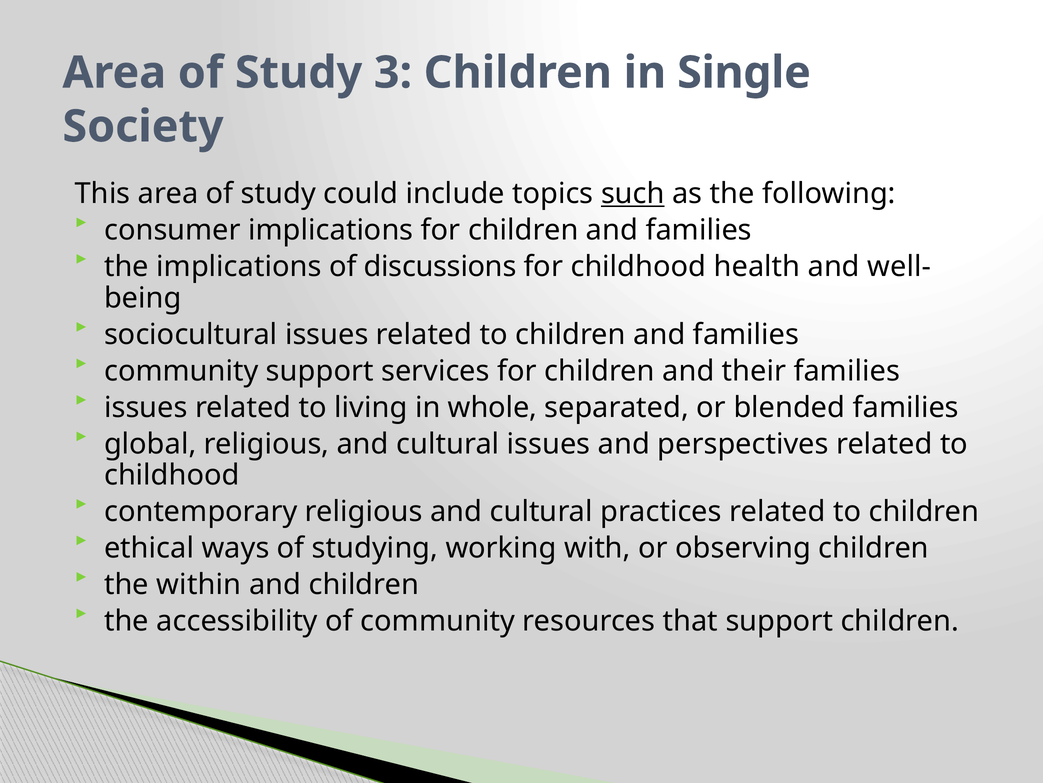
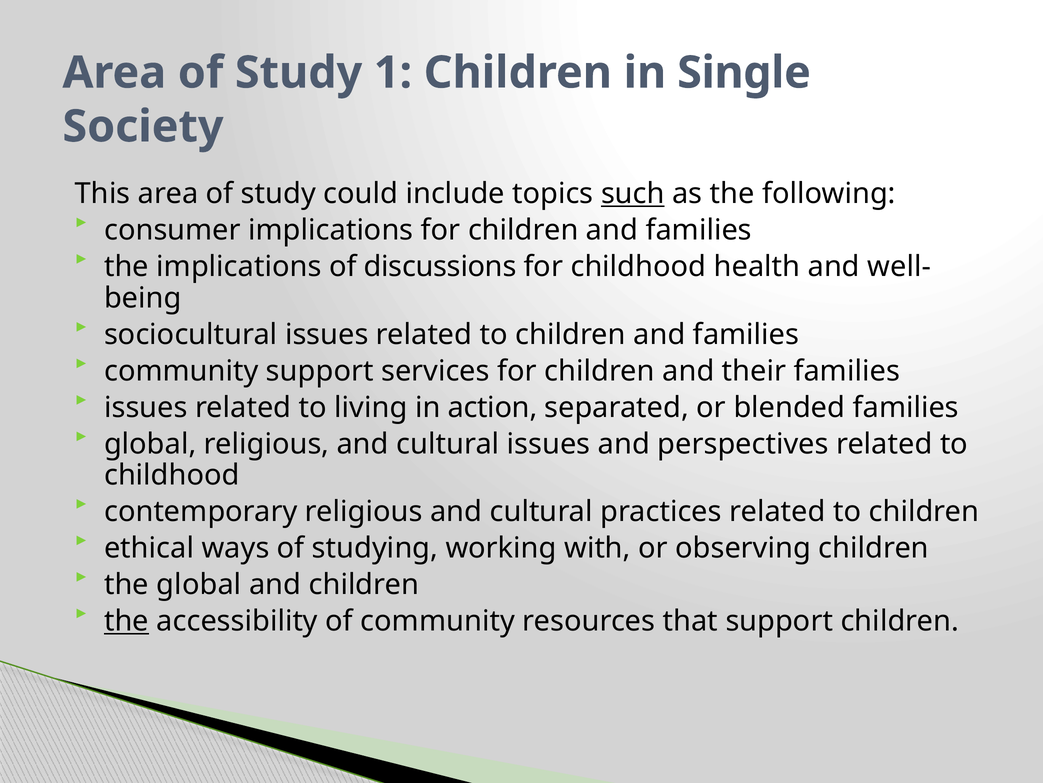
3: 3 -> 1 (393, 73)
whole: whole -> action (493, 407)
the within: within -> global (199, 584)
the underline: none -> present (126, 621)
